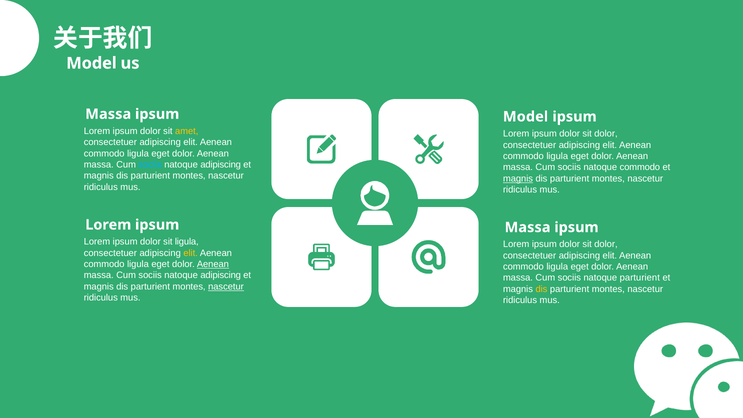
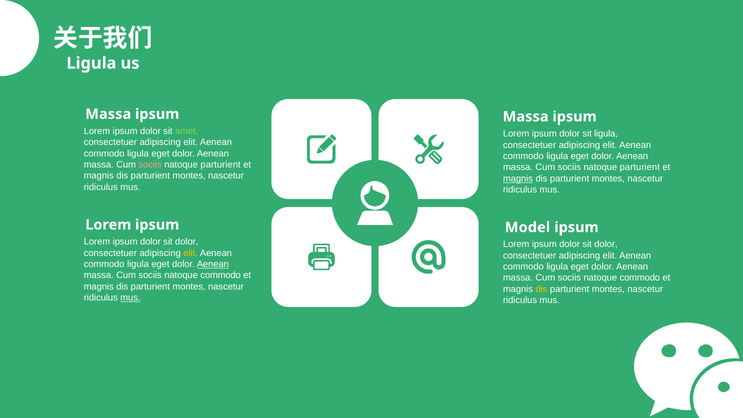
Model: Model -> Ligula (91, 63)
Model: Model -> Massa (526, 117)
amet colour: yellow -> light green (187, 131)
dolor: dolor -> ligula (606, 134)
sociis colour: light blue -> pink (150, 165)
adipiscing: adipiscing -> parturient (221, 165)
commodo: commodo -> parturient (640, 167)
Massa: Massa -> Model (528, 227)
ligula: ligula -> dolor (187, 242)
adipiscing: adipiscing -> commodo (221, 275)
parturient: parturient -> commodo (640, 278)
nascetur underline: present -> none (226, 286)
mus underline: none -> present (130, 298)
